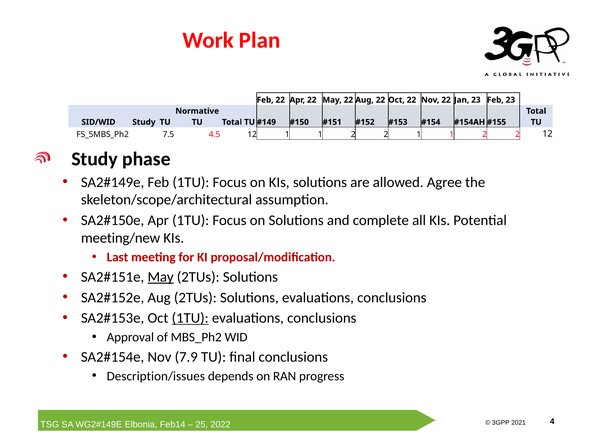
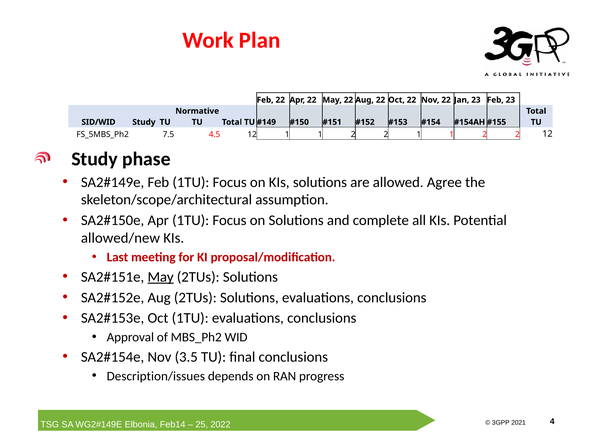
meeting/new: meeting/new -> allowed/new (120, 238)
1TU underline: present -> none (190, 319)
7.9: 7.9 -> 3.5 (186, 358)
